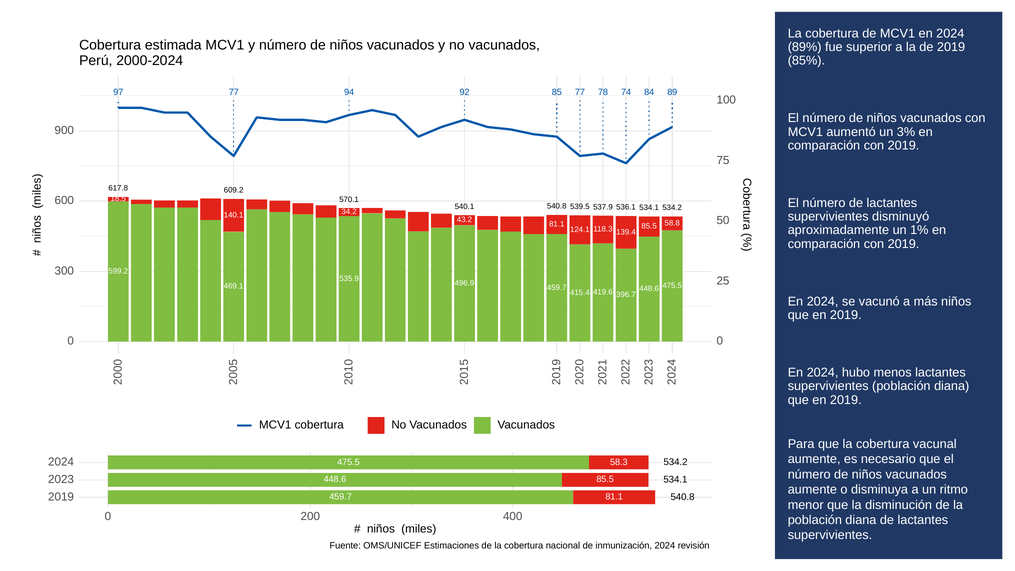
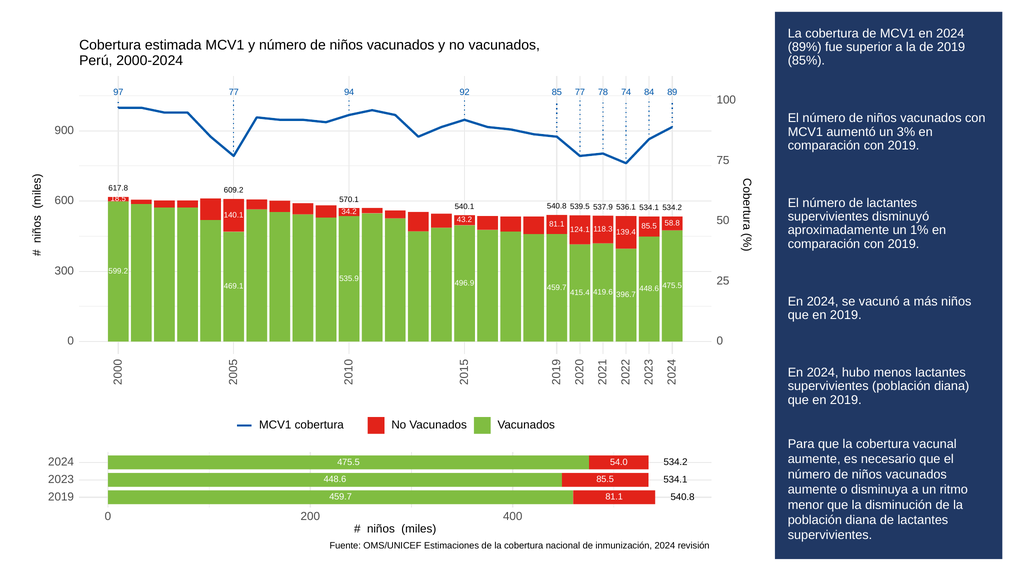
58.3: 58.3 -> 54.0 (619, 462)
